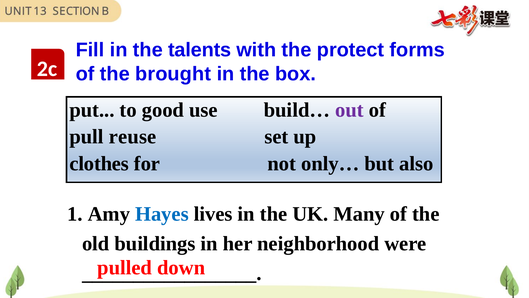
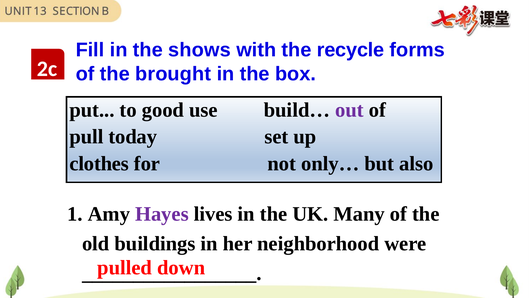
talents: talents -> shows (200, 50)
protect: protect -> recycle (351, 50)
reuse: reuse -> today (133, 137)
Hayes colour: blue -> purple (162, 214)
